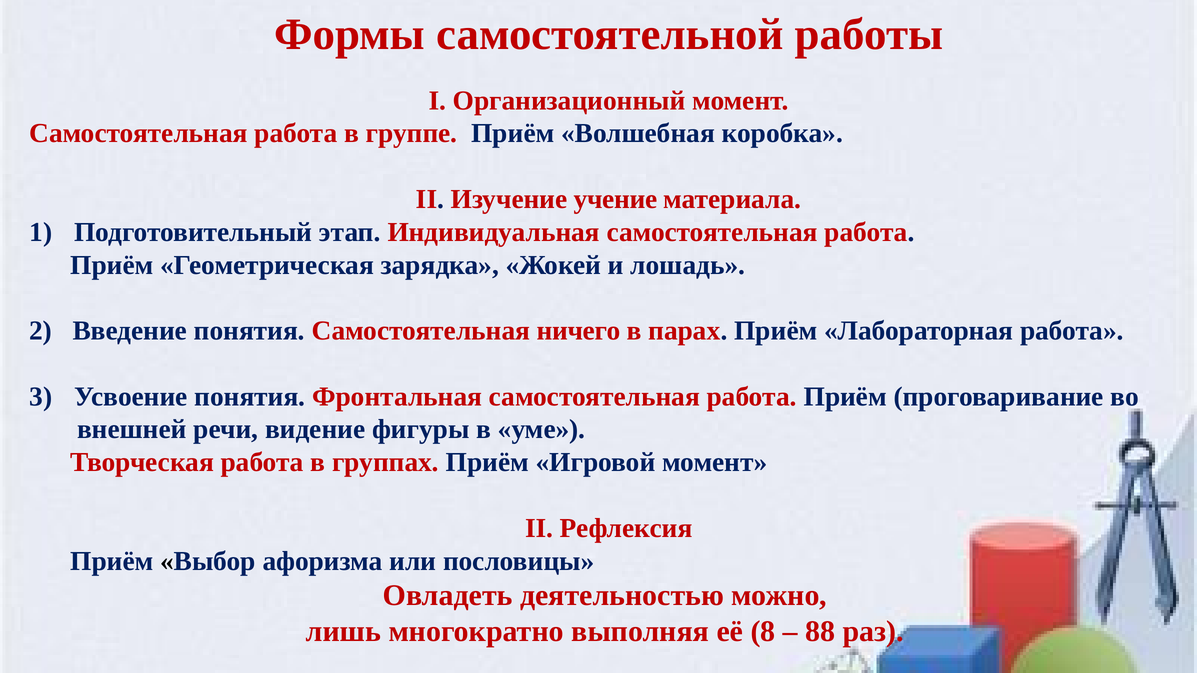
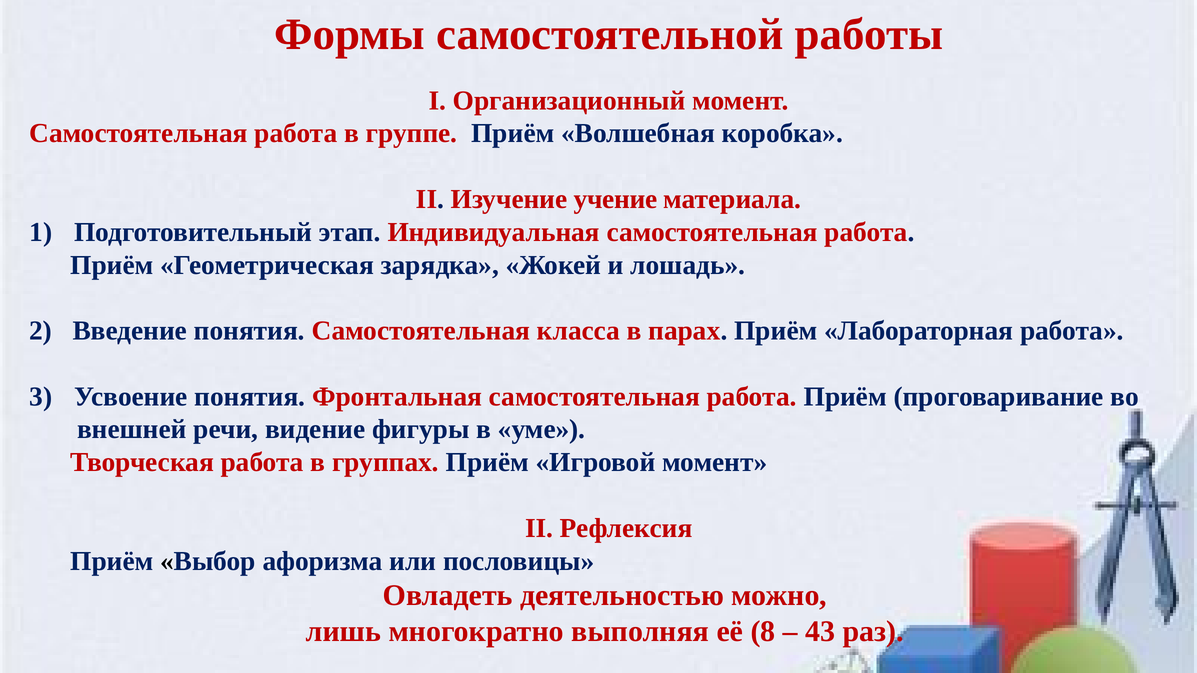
ничего: ничего -> класса (578, 331)
88: 88 -> 43 (820, 632)
